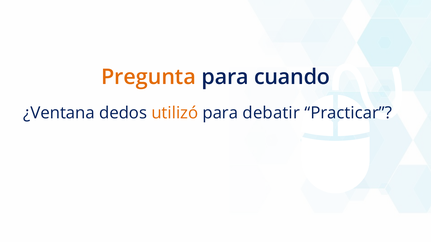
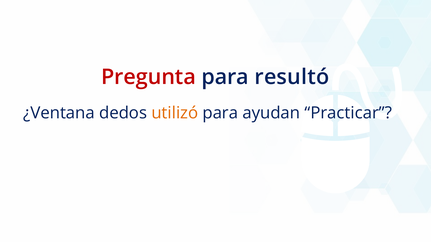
Pregunta colour: orange -> red (148, 77)
cuando: cuando -> resultó (292, 77)
debatir: debatir -> ayudan (271, 113)
